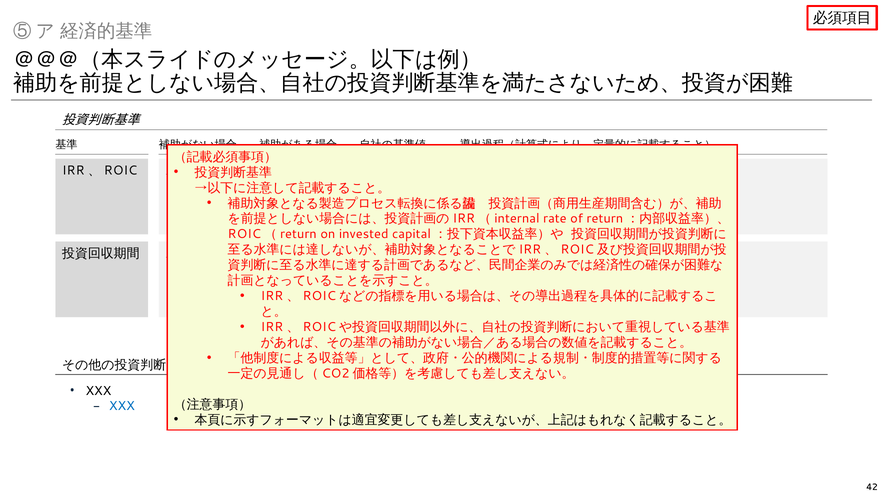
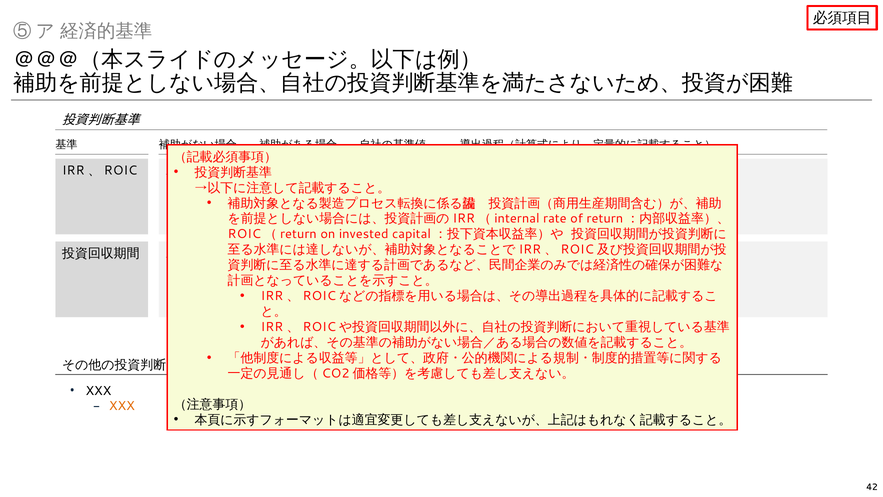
XXX colour: blue -> orange (122, 406)
